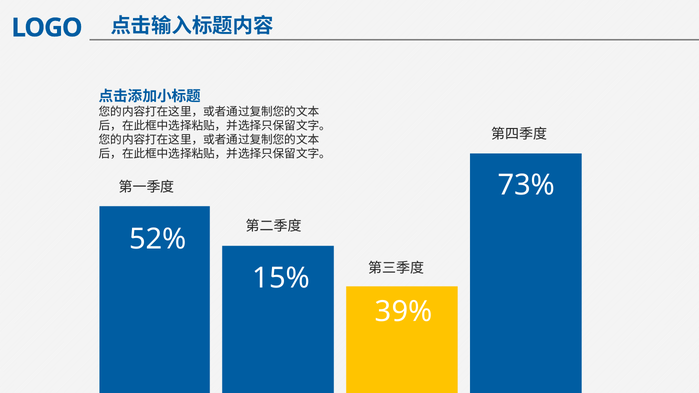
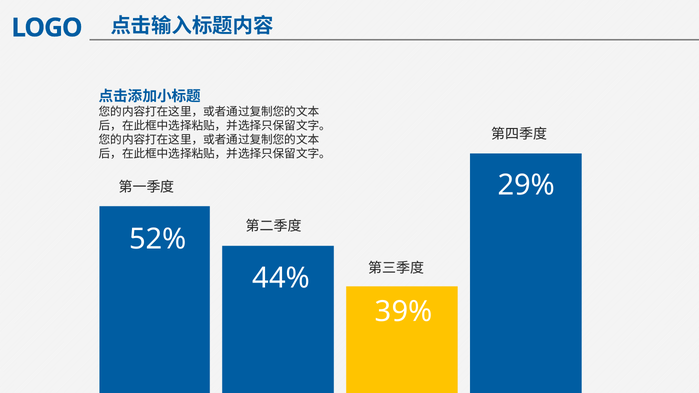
73%: 73% -> 29% (526, 185)
15%: 15% -> 44% (281, 278)
